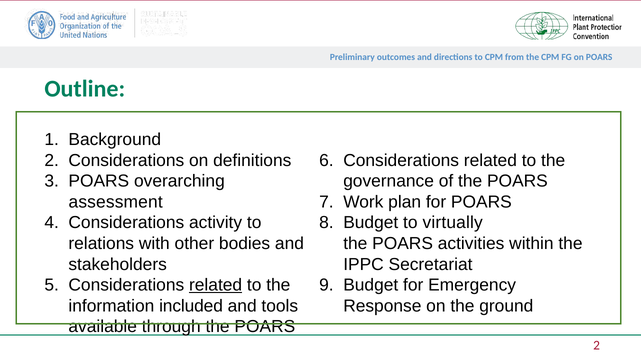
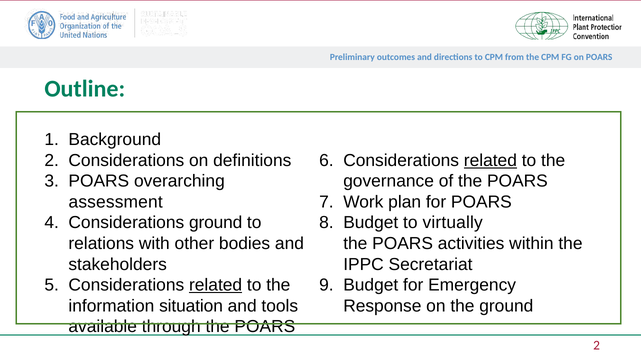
related underline: none -> present (490, 161)
Considerations activity: activity -> ground (216, 223)
included: included -> situation (191, 306)
